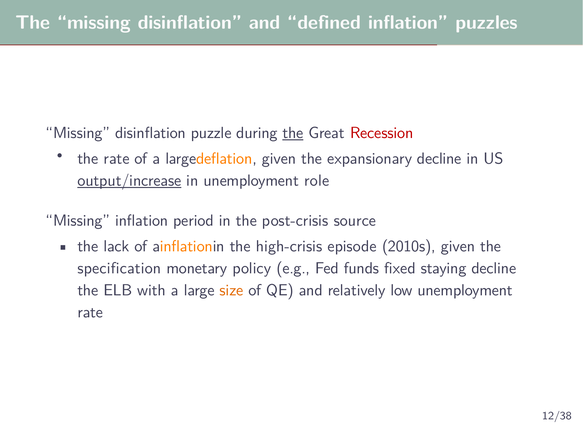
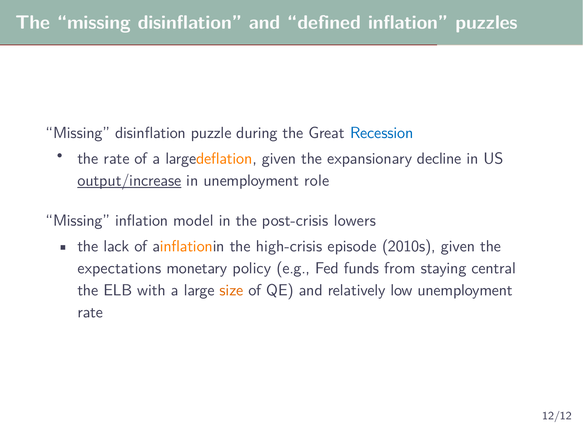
the underline: present -> none (293, 133)
Recession colour: red -> blue (382, 133)
period: period -> model (193, 220)
source: source -> lowers (355, 220)
specification: specification -> expectations (119, 268)
fixed: fixed -> from (400, 268)
staying decline: decline -> central (494, 268)
12/38: 12/38 -> 12/12 (557, 416)
